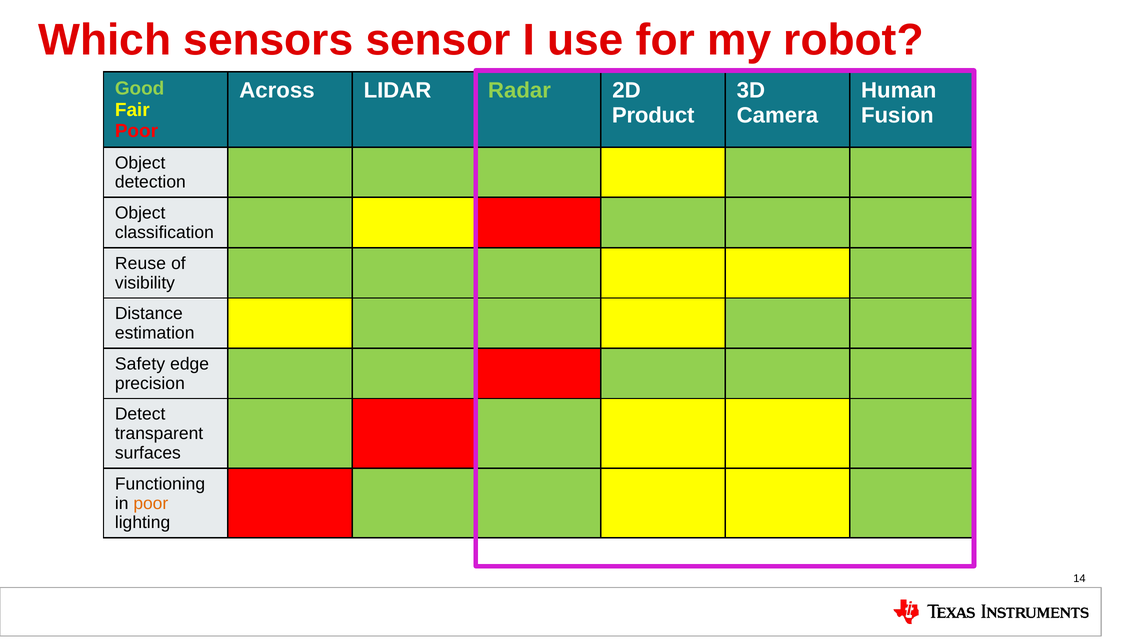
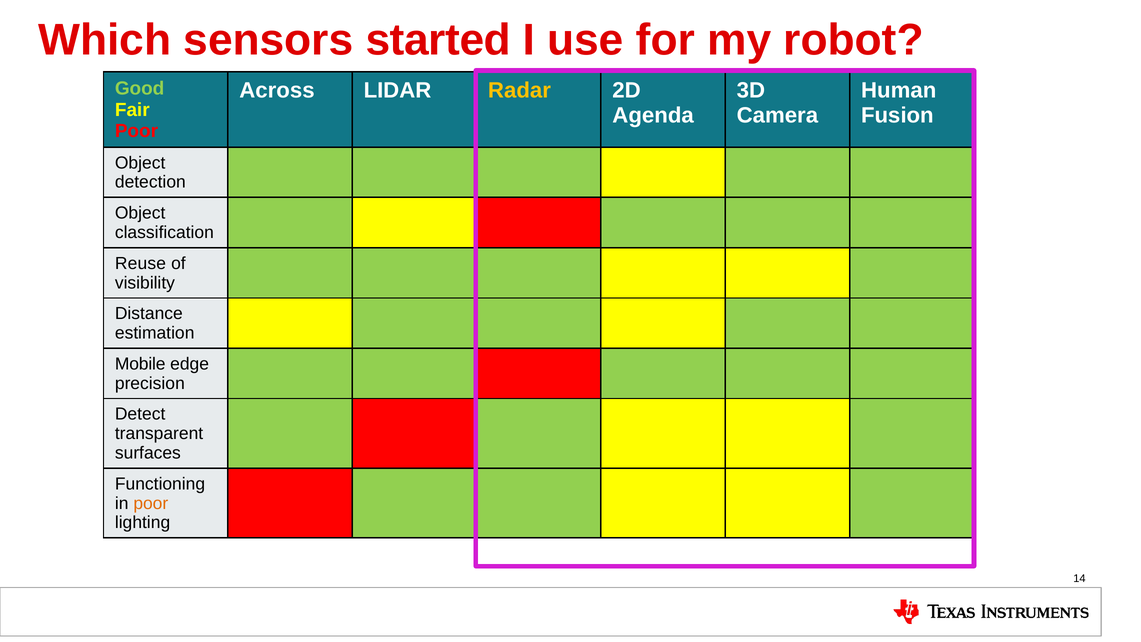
sensor: sensor -> started (438, 40)
Radar colour: light green -> yellow (519, 90)
Product: Product -> Agenda (653, 115)
Safety: Safety -> Mobile (140, 364)
